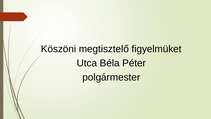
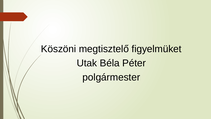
Utca: Utca -> Utak (87, 63)
